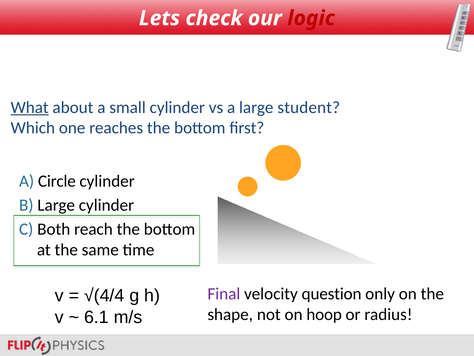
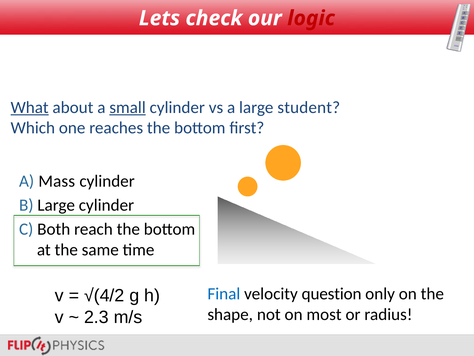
small underline: none -> present (128, 107)
Circle: Circle -> Mass (57, 181)
Final colour: purple -> blue (224, 293)
√(4/4: √(4/4 -> √(4/2 (104, 295)
hoop: hoop -> most (324, 314)
6.1: 6.1 -> 2.3 (96, 317)
